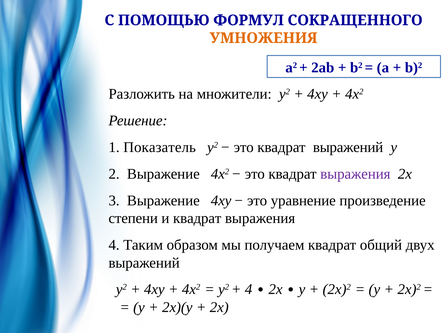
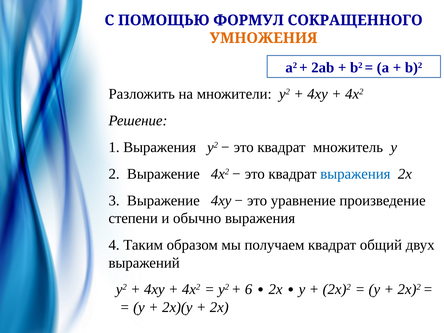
1 Показатель: Показатель -> Выражения (160, 147)
квадрат выражений: выражений -> множитель (348, 147)
выражения colour: purple -> blue (355, 174)
и квадрат: квадрат -> обычно (197, 218)
4: 4 -> 6 (249, 289)
